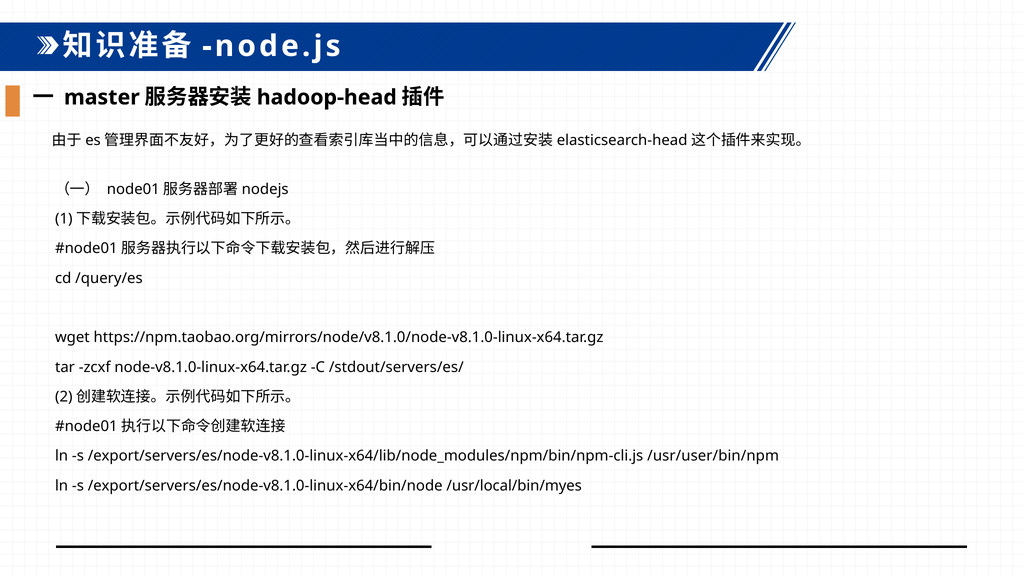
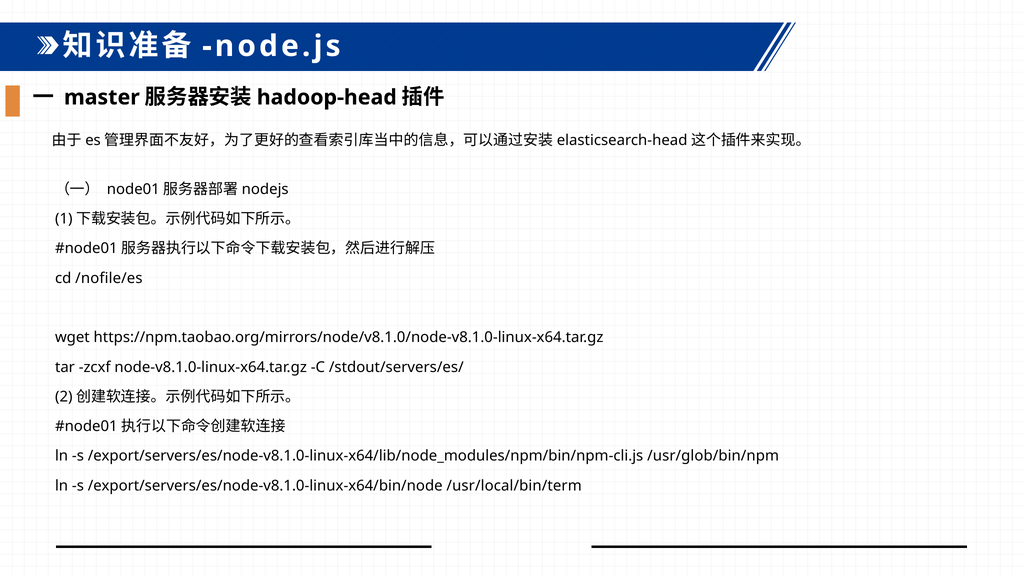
/query/es: /query/es -> /nofile/es (109, 278)
/usr/user/bin/npm: /usr/user/bin/npm -> /usr/glob/bin/npm (713, 456)
/usr/local/bin/myes: /usr/local/bin/myes -> /usr/local/bin/term (514, 486)
